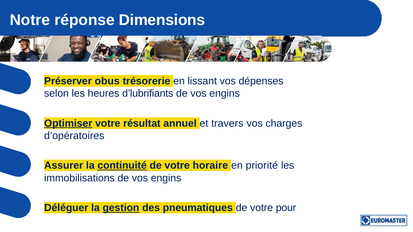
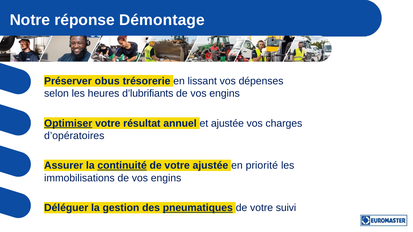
Dimensions: Dimensions -> Démontage (162, 20)
et travers: travers -> ajustée (227, 123)
votre horaire: horaire -> ajustée (210, 166)
gestion underline: present -> none (121, 208)
pneumatiques underline: none -> present (198, 208)
pour: pour -> suivi (286, 208)
